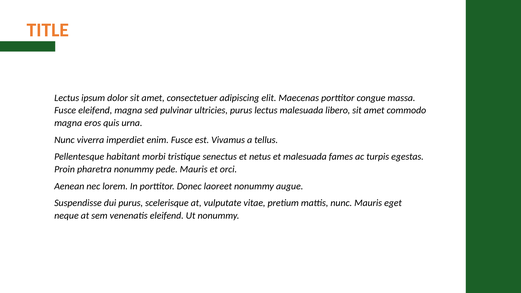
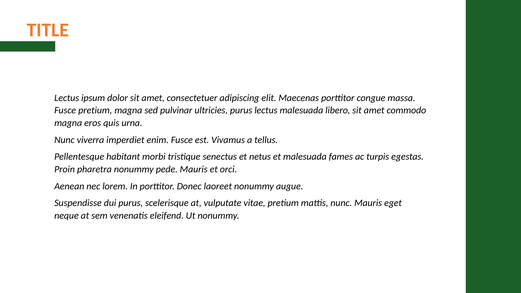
Fusce eleifend: eleifend -> pretium (95, 110)
